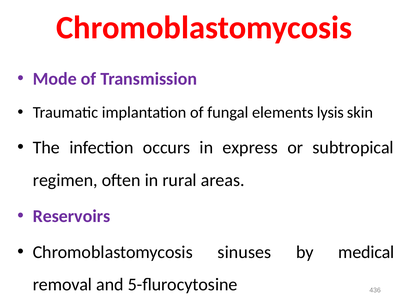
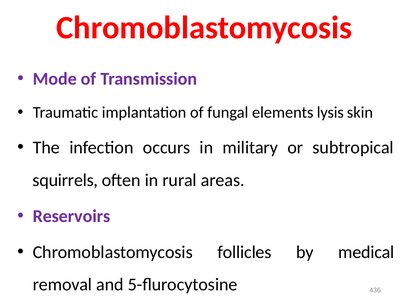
express: express -> military (250, 148)
regimen: regimen -> squirrels (65, 180)
sinuses: sinuses -> follicles (245, 252)
